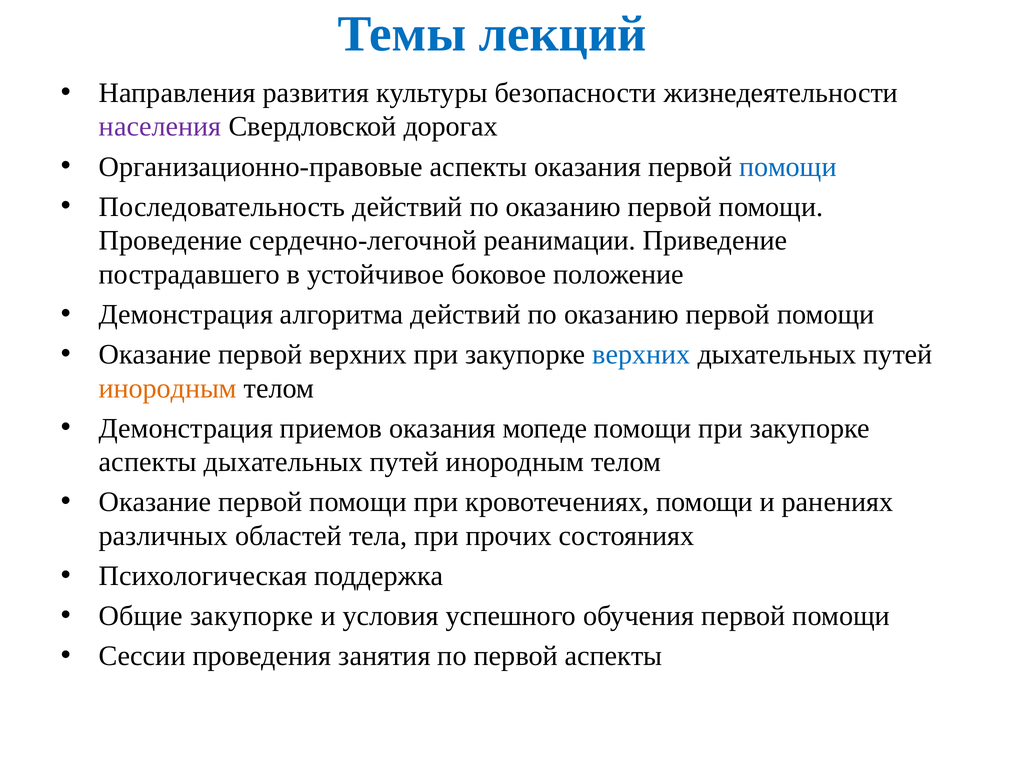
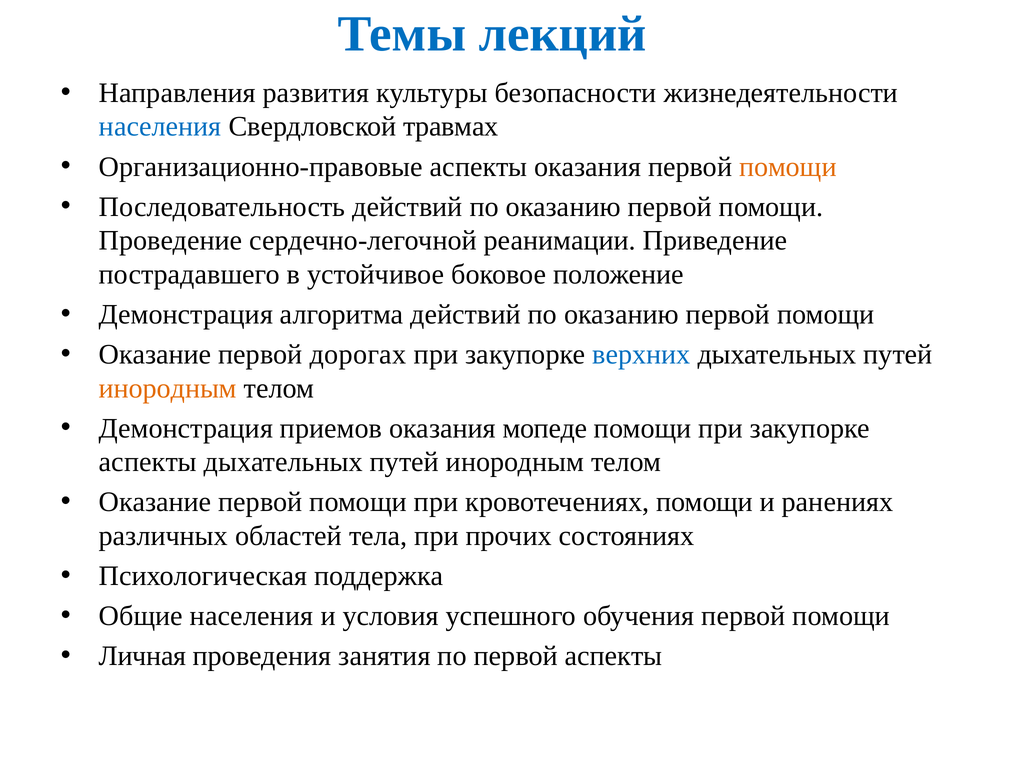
населения colour: purple -> blue (160, 127)
дорогах: дорогах -> травмах (451, 127)
помощи colour: blue -> orange (788, 167)
первой верхних: верхних -> дорогах (358, 354)
Общие закупорке: закупорке -> населения (252, 616)
Сессии: Сессии -> Личная (142, 656)
